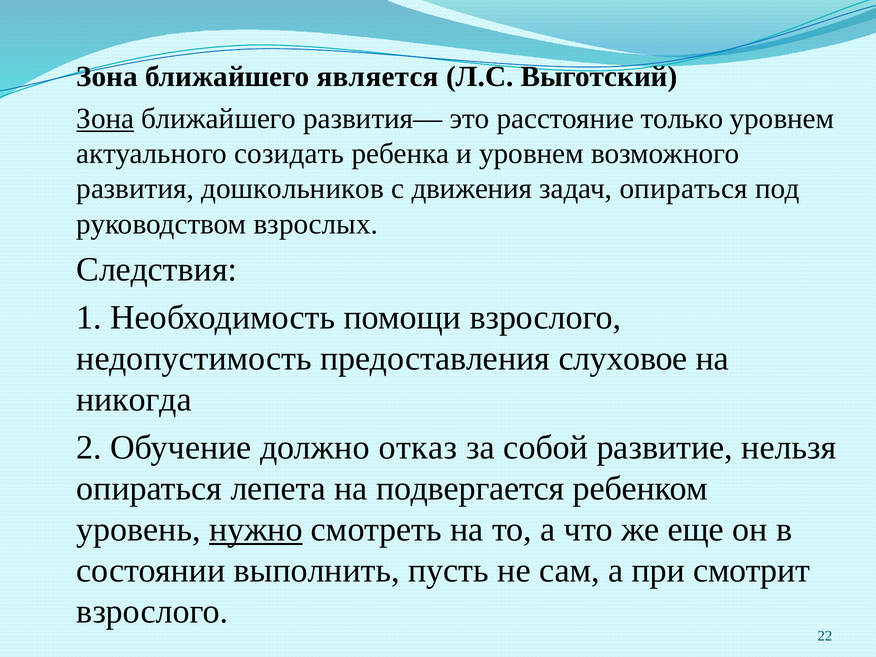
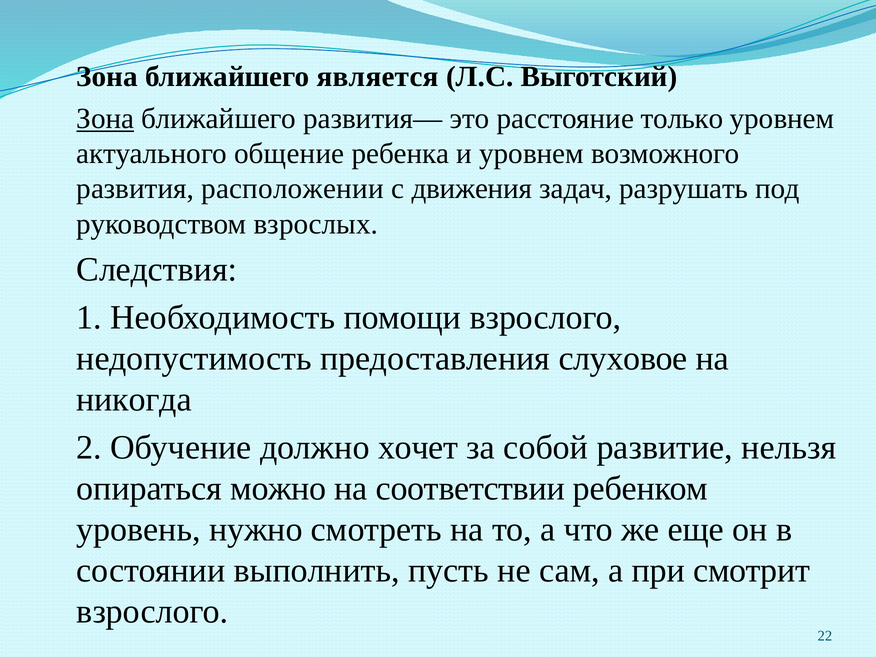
созидать: созидать -> общение (289, 154)
дошкольников: дошкольников -> расположении (292, 189)
задач опираться: опираться -> разрушать (684, 189)
отказ: отказ -> хочет (418, 448)
лепета: лепета -> можно (278, 489)
подвергается: подвергается -> соответствии (470, 489)
нужно underline: present -> none (256, 530)
